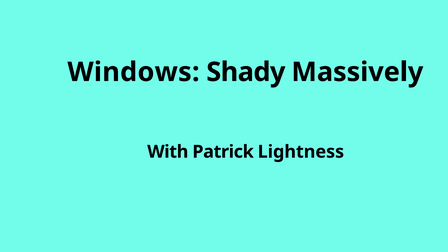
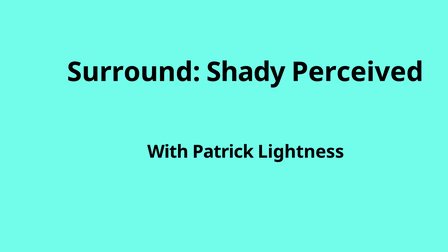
Windows: Windows -> Surround (134, 72)
Massively: Massively -> Perceived (357, 72)
